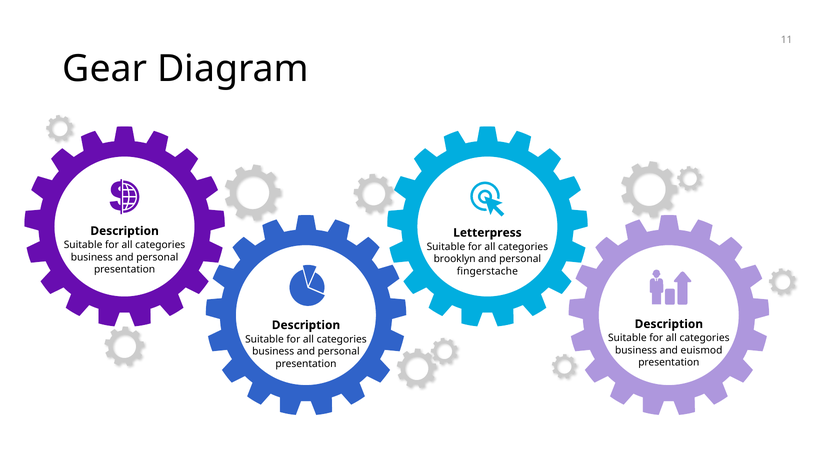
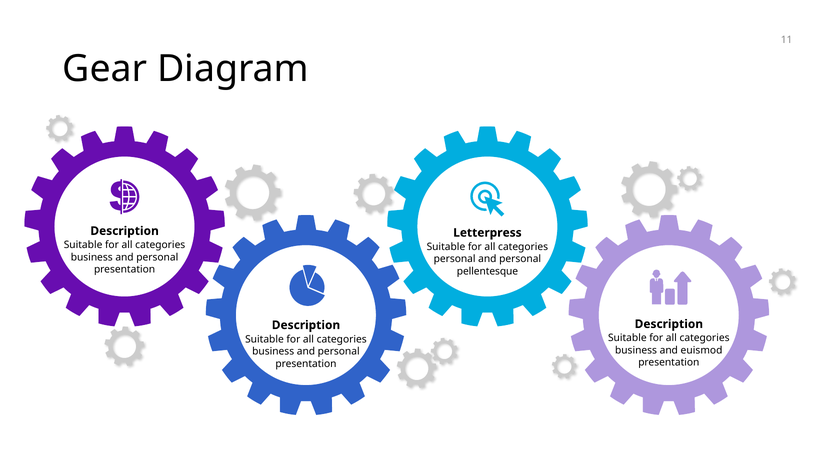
brooklyn: brooklyn -> personal (455, 259)
fingerstache: fingerstache -> pellentesque (487, 271)
